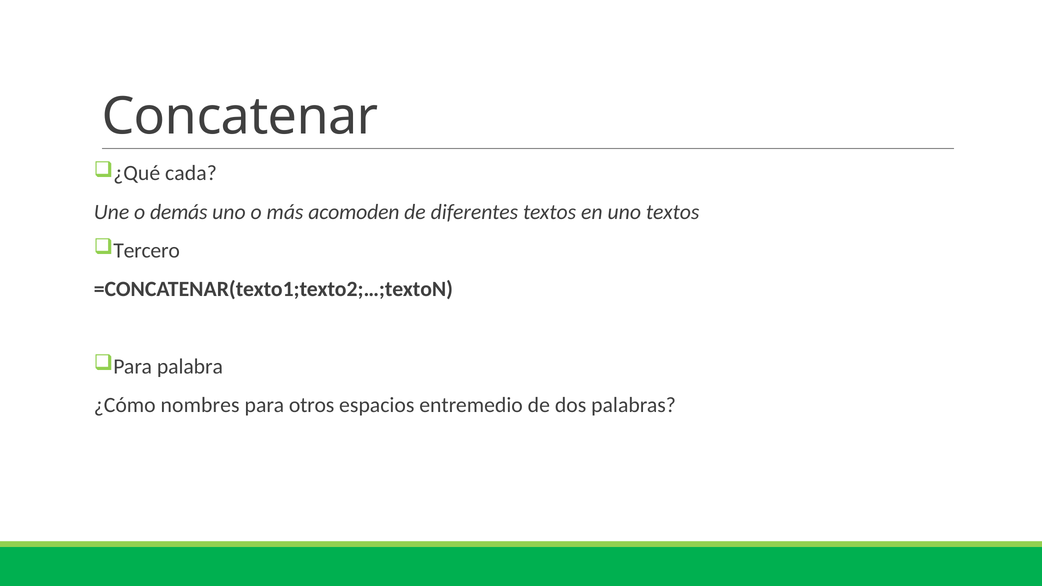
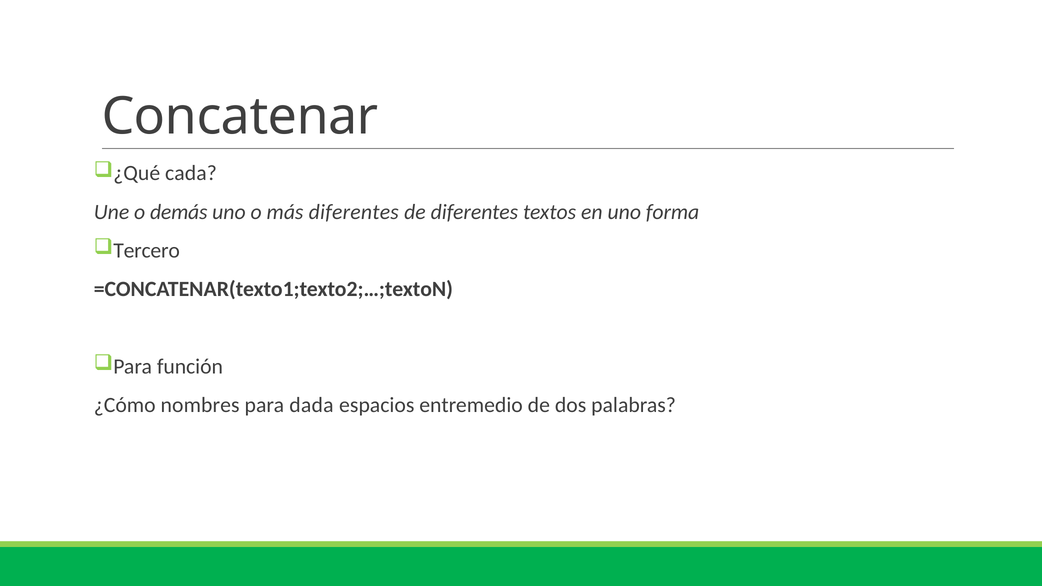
más acomoden: acomoden -> diferentes (354, 212)
uno textos: textos -> forma (673, 212)
palabra: palabra -> función (190, 366)
otros: otros -> dada (311, 405)
